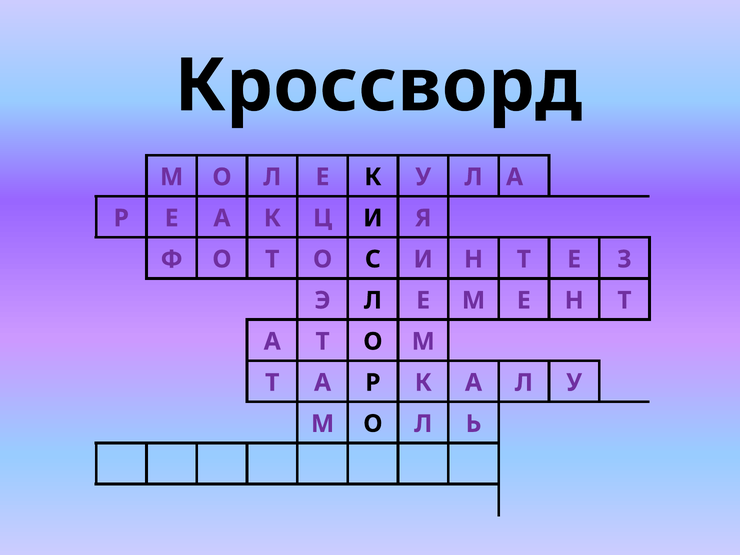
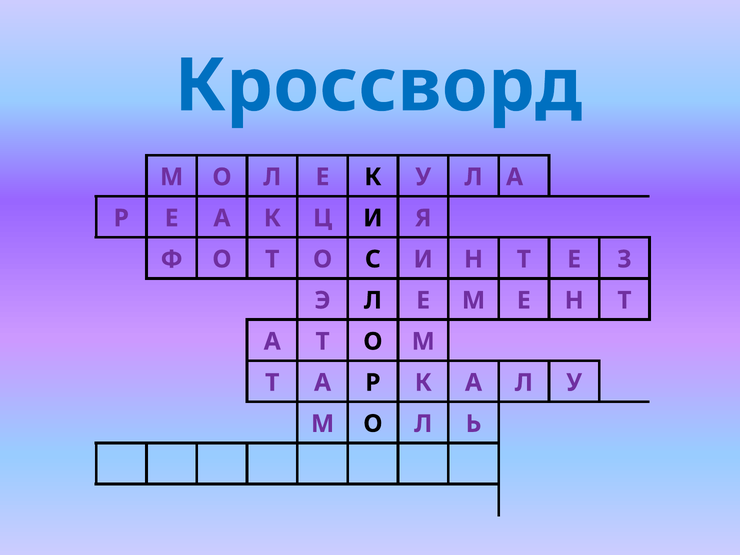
Кроссворд colour: black -> blue (378, 86)
